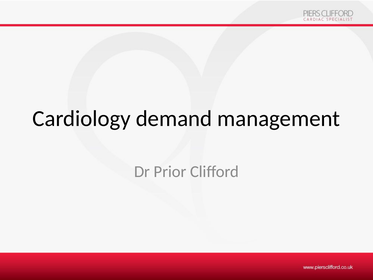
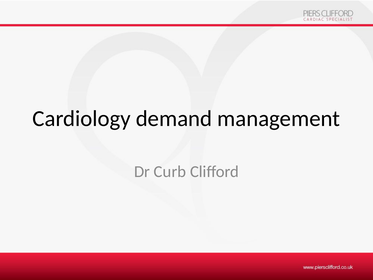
Prior: Prior -> Curb (170, 171)
